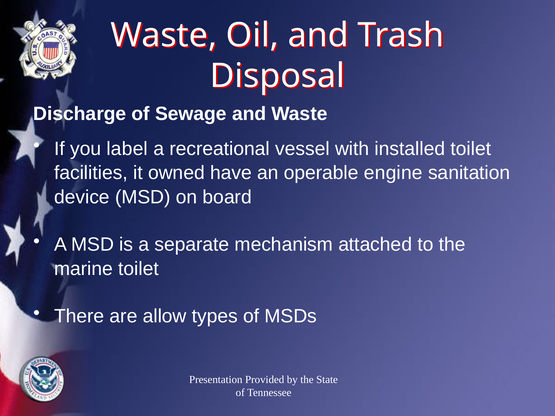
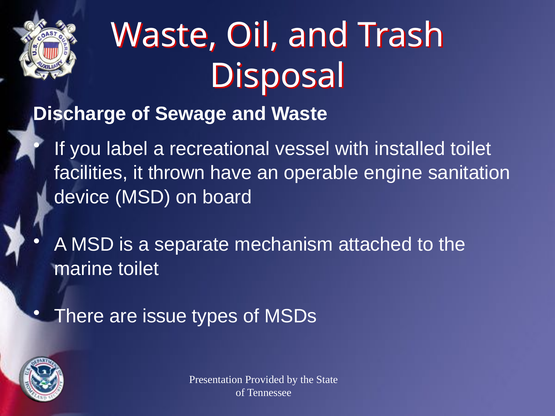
owned: owned -> thrown (177, 173)
allow: allow -> issue (165, 316)
